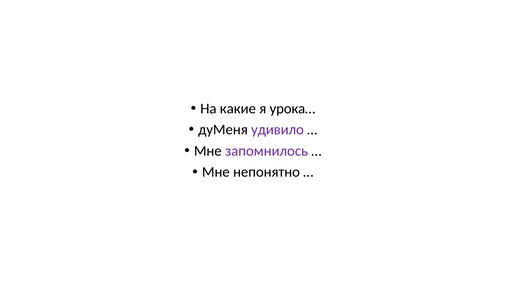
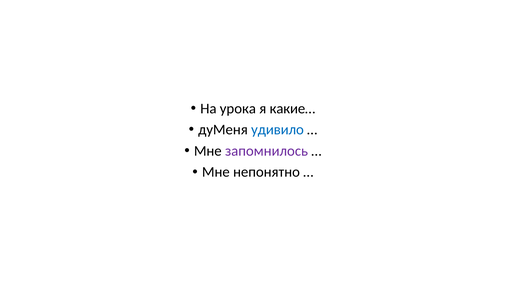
какие: какие -> урока (238, 109)
урока…: урока… -> какие… (292, 109)
удивило colour: purple -> blue (277, 130)
